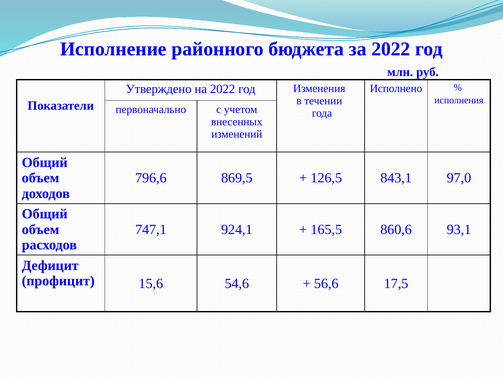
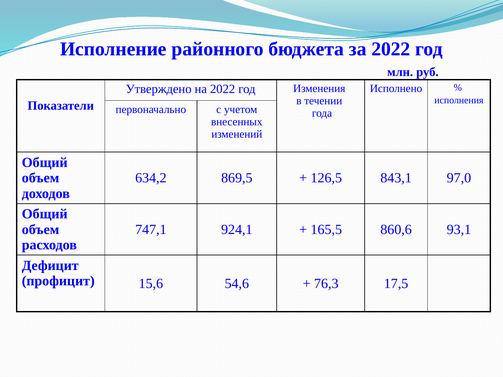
796,6: 796,6 -> 634,2 (151, 178)
56,6: 56,6 -> 76,3 (326, 284)
